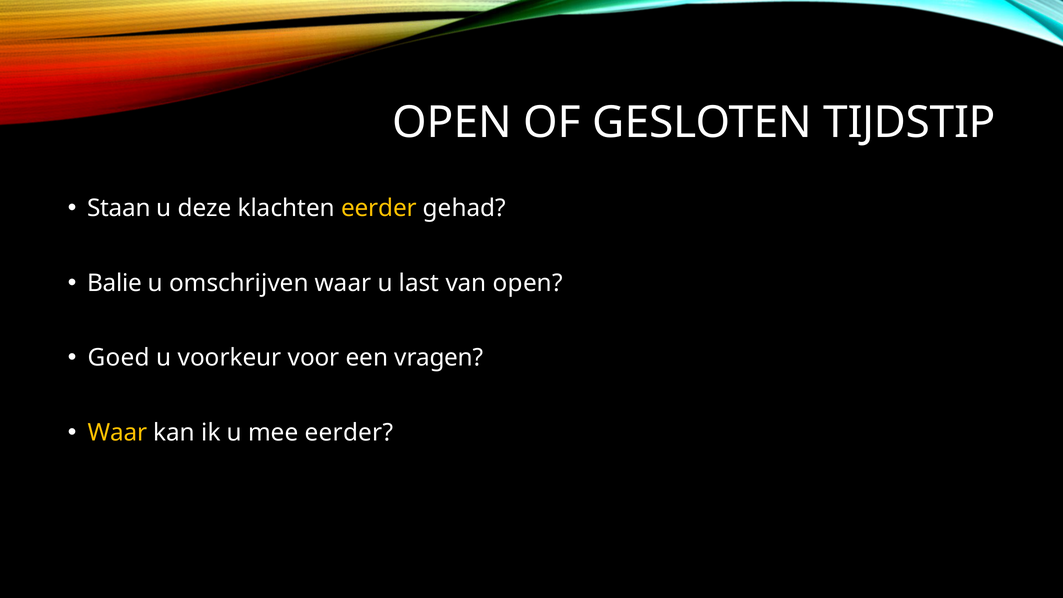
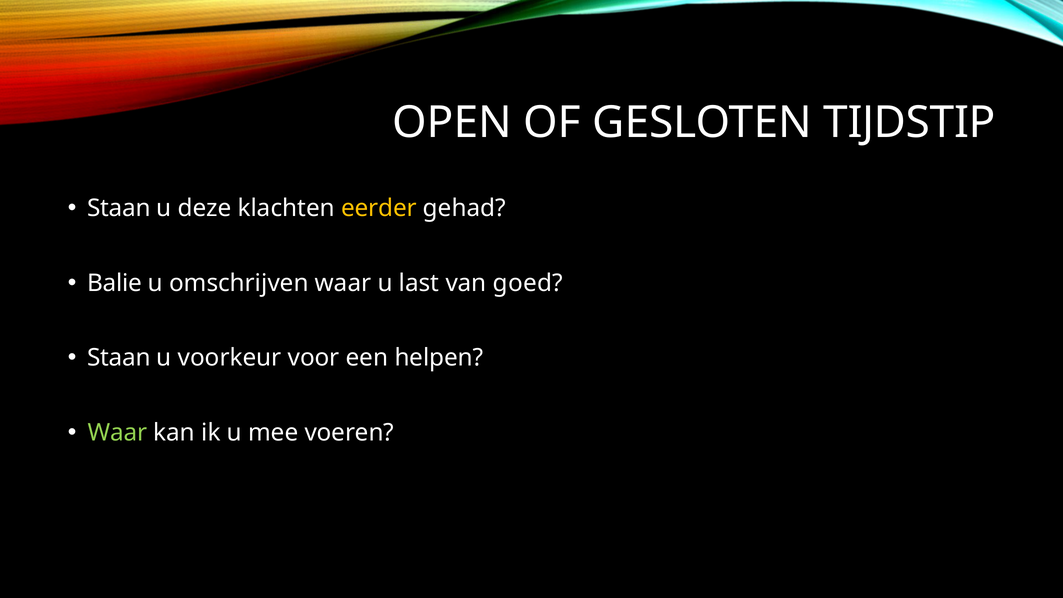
van open: open -> goed (528, 283)
Goed: Goed -> Staan (119, 358)
vragen: vragen -> helpen (439, 358)
Waar colour: yellow -> light green (117, 433)
mee eerder: eerder -> voeren (349, 433)
